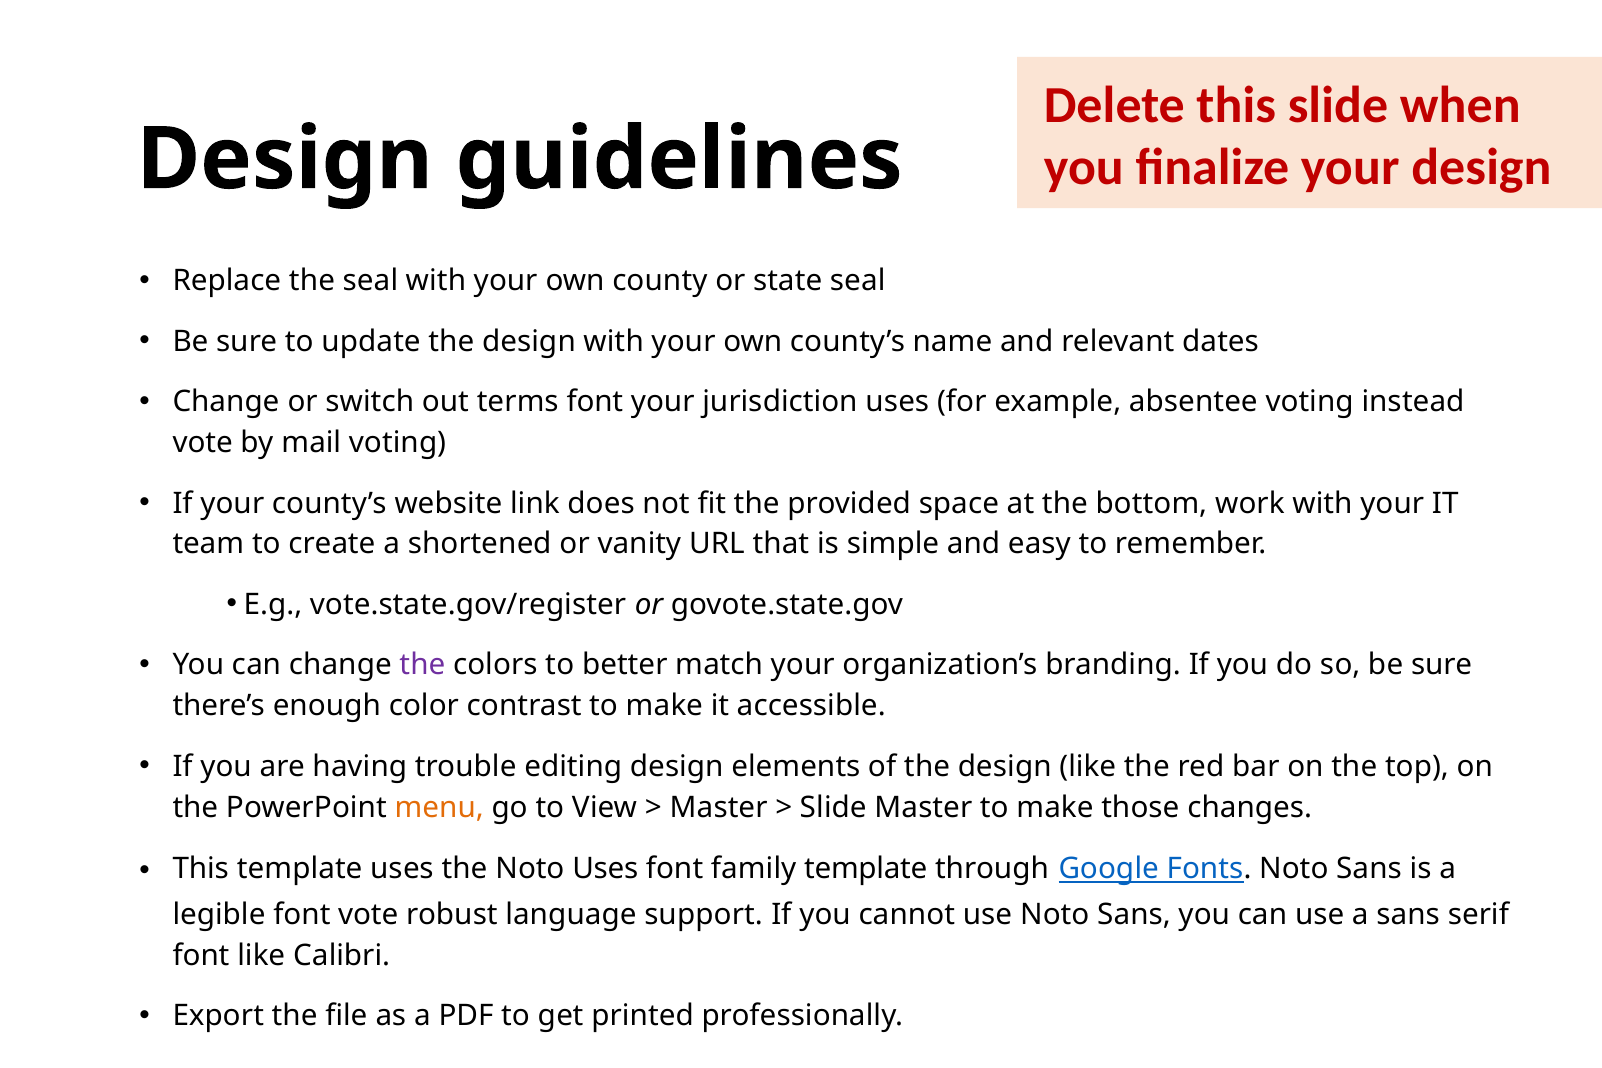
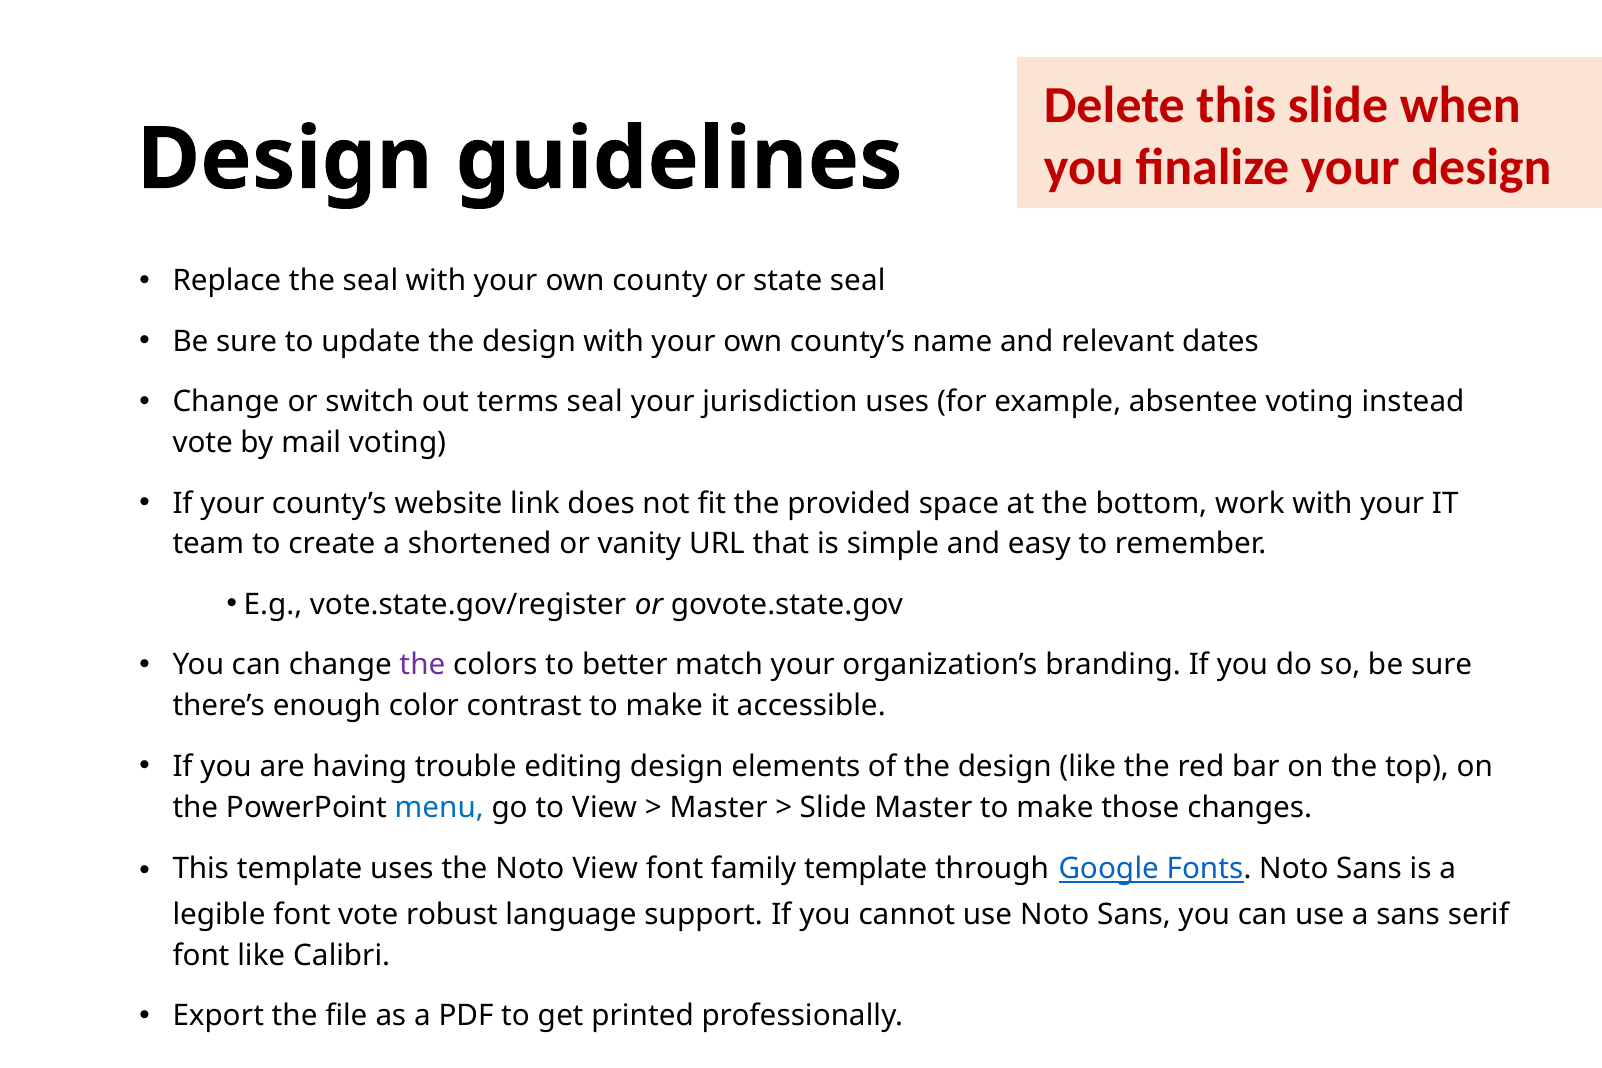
terms font: font -> seal (595, 402)
menu colour: orange -> blue (439, 807)
Noto Uses: Uses -> View (605, 869)
